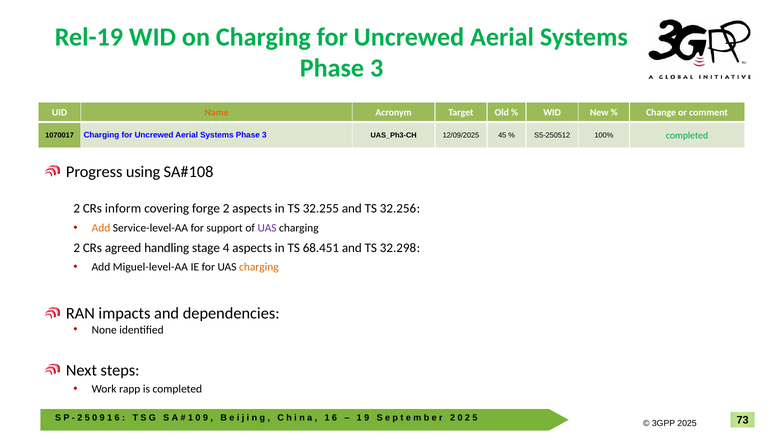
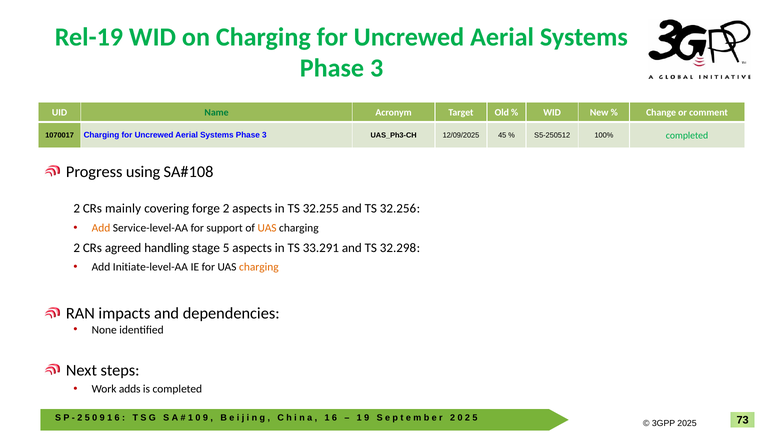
Name colour: orange -> green (217, 113)
inform: inform -> mainly (123, 209)
UAS colour: purple -> orange (267, 228)
stage 4: 4 -> 5 (226, 248)
68.451: 68.451 -> 33.291 (321, 248)
Miguel-level-AA: Miguel-level-AA -> Initiate-level-AA (150, 267)
rapp: rapp -> adds (130, 389)
